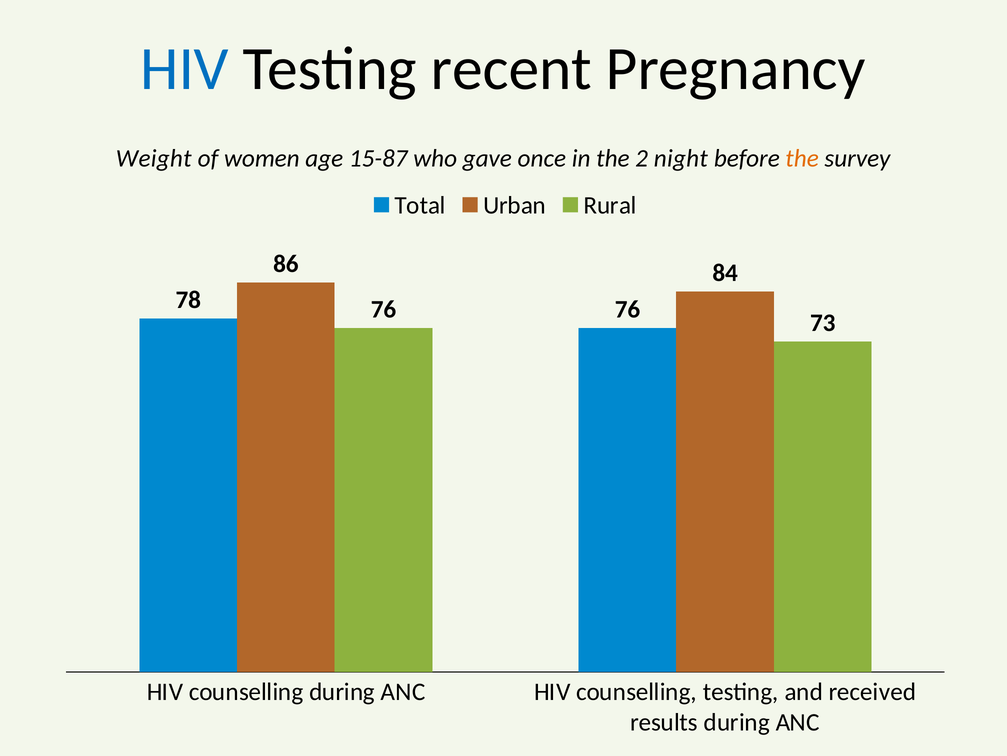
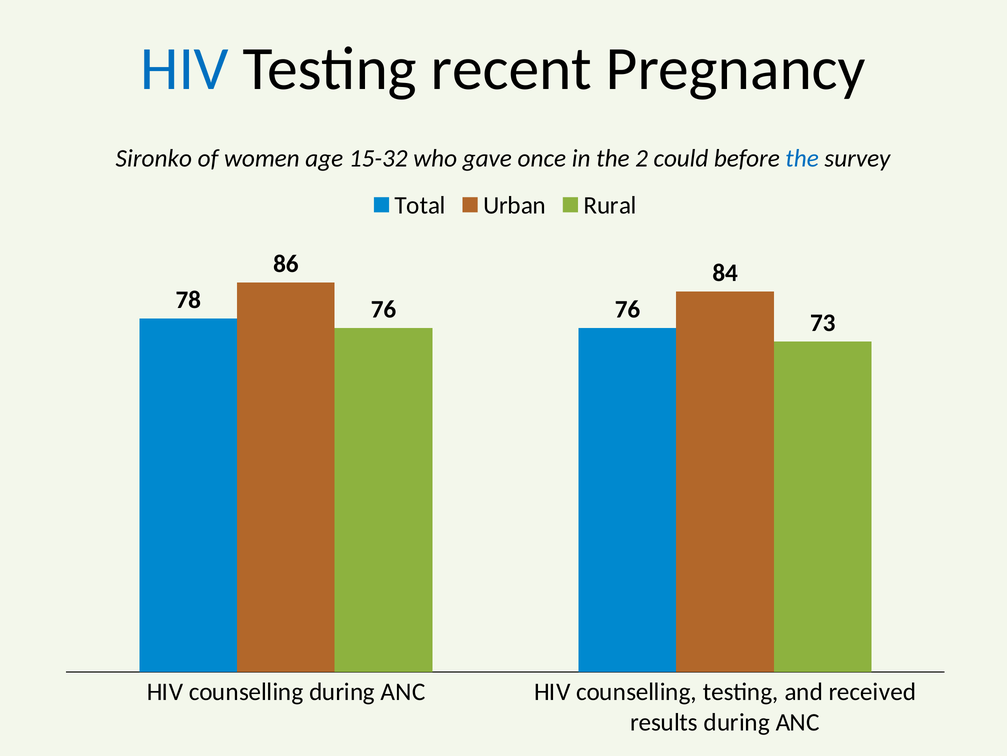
Weight: Weight -> Sironko (154, 158)
15-87: 15-87 -> 15-32 (378, 158)
night: night -> could (681, 158)
the colour: orange -> blue (802, 158)
